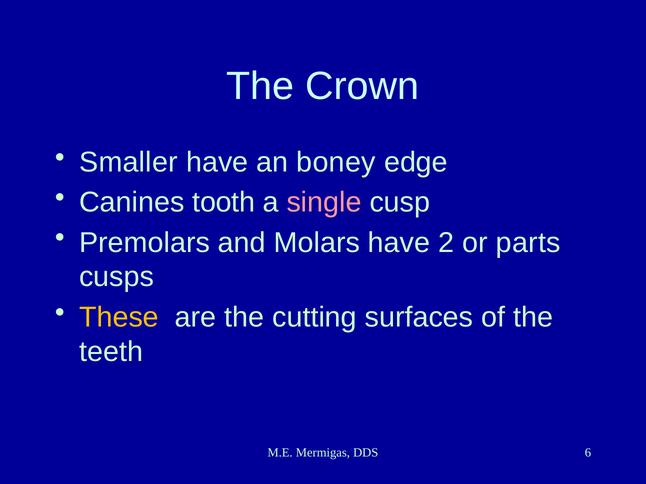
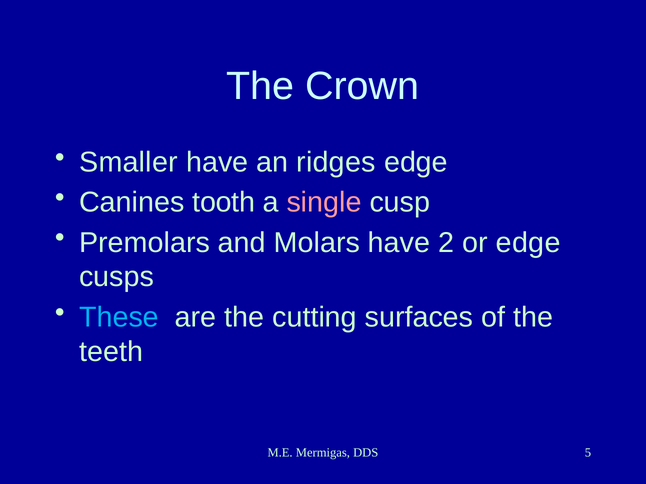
boney: boney -> ridges (336, 162)
or parts: parts -> edge (528, 243)
These colour: yellow -> light blue (119, 318)
6: 6 -> 5 (588, 453)
